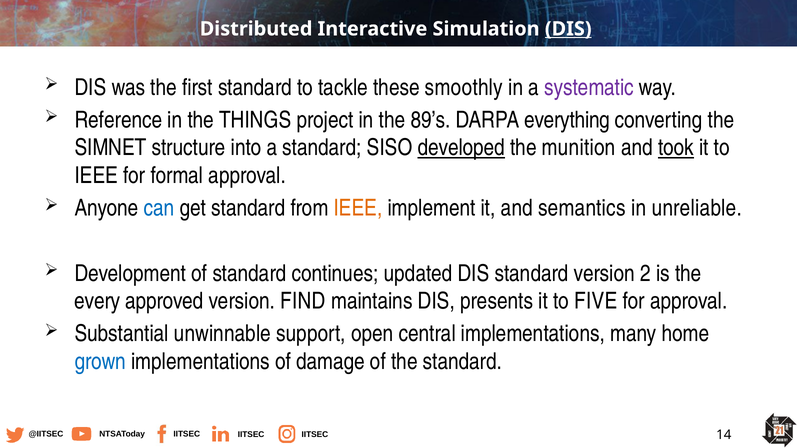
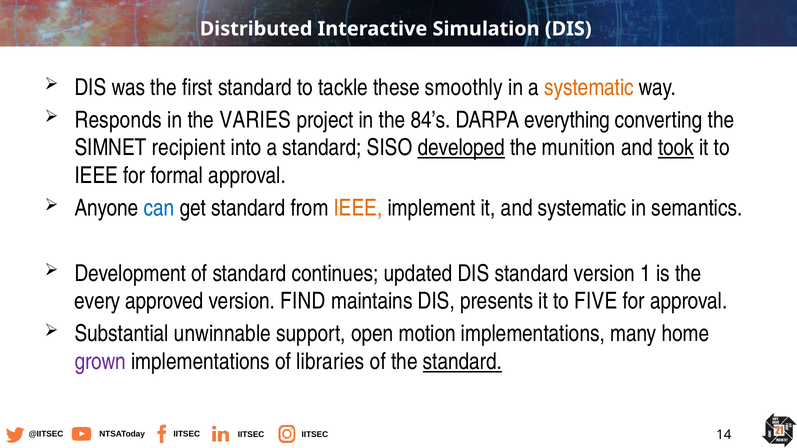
DIS underline: present -> none (568, 29)
systematic colour: purple -> orange (589, 87)
Reference: Reference -> Responds (118, 120)
THINGS: THINGS -> VARIES (255, 120)
89’s: 89’s -> 84’s (431, 120)
structure: structure -> recipient (189, 148)
and semantics: semantics -> systematic (582, 208)
unreliable: unreliable -> semantics (697, 208)
2: 2 -> 1 (645, 274)
central: central -> motion (427, 334)
grown colour: blue -> purple (100, 362)
damage: damage -> libraries (330, 362)
standard underline: none -> present (463, 362)
